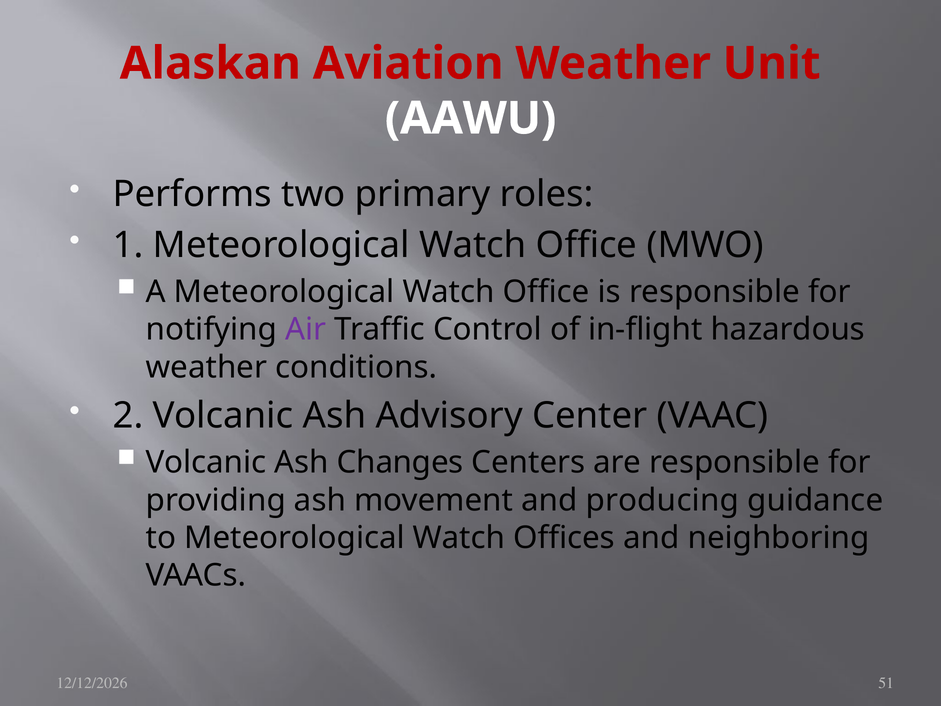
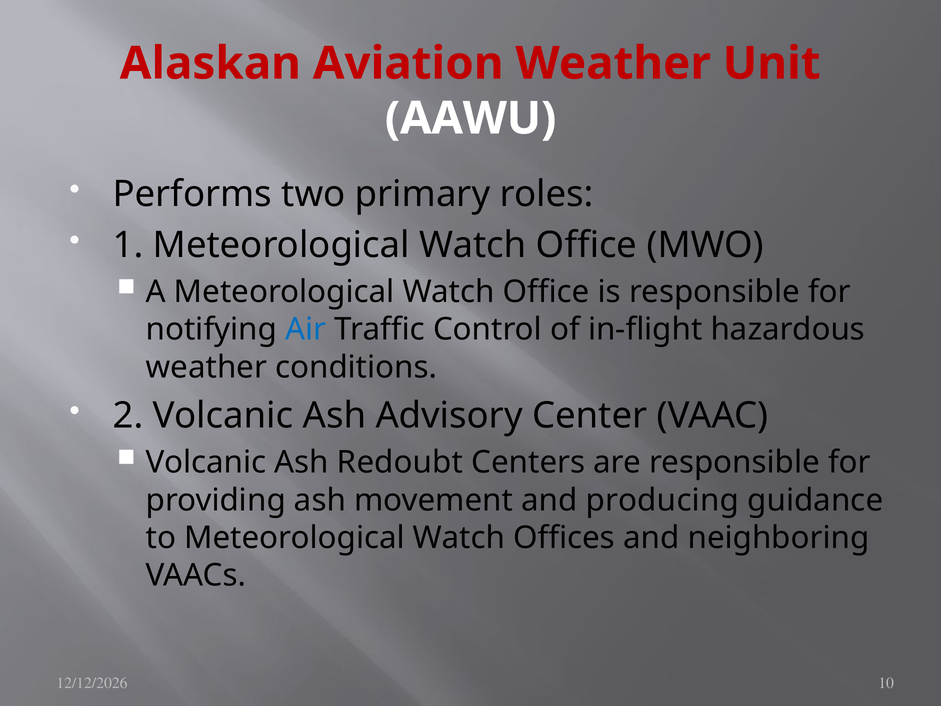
Air colour: purple -> blue (306, 330)
Changes: Changes -> Redoubt (400, 462)
51: 51 -> 10 (886, 683)
